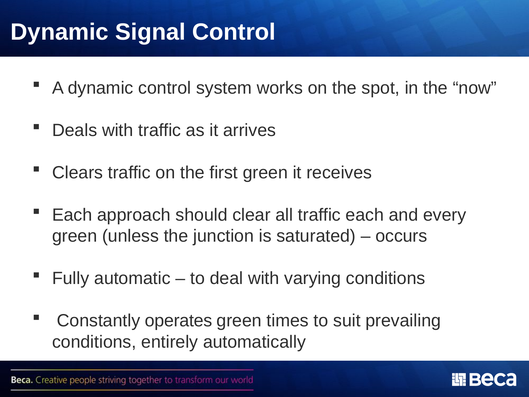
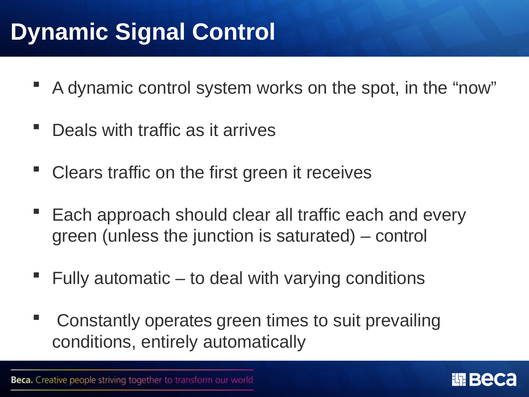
occurs: occurs -> control (401, 236)
